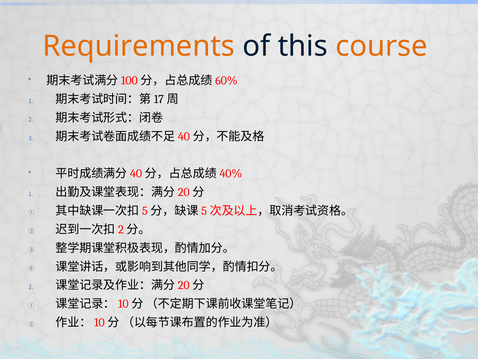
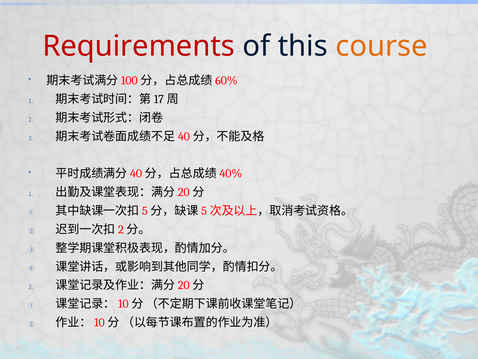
Requirements colour: orange -> red (139, 46)
